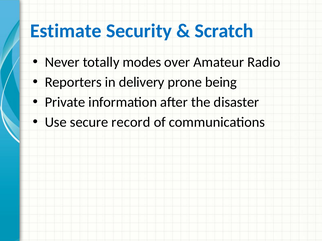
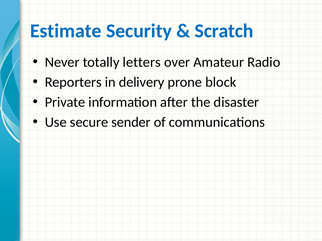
modes: modes -> letters (142, 62)
being: being -> block (221, 82)
record: record -> sender (131, 122)
